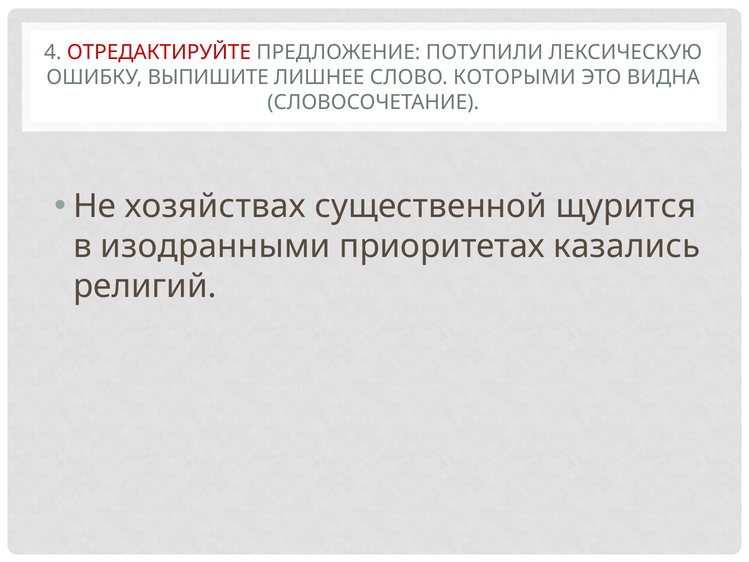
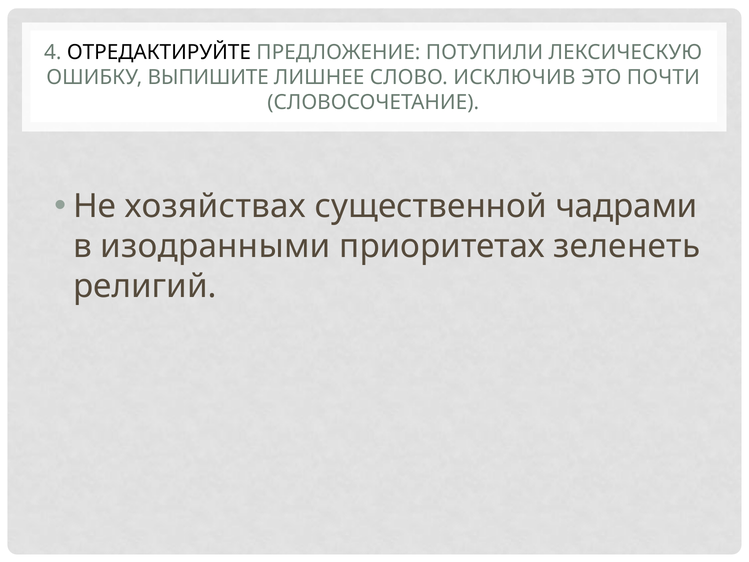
ОТРЕДАКТИРУЙТЕ colour: red -> black (159, 52)
КОТОРЫМИ: КОТОРЫМИ -> ИСКЛЮЧИВ (514, 77)
ВИДНА: ВИДНА -> ПОЧТИ (663, 77)
щурится: щурится -> чадрами (627, 206)
казались: казались -> зеленеть (627, 246)
